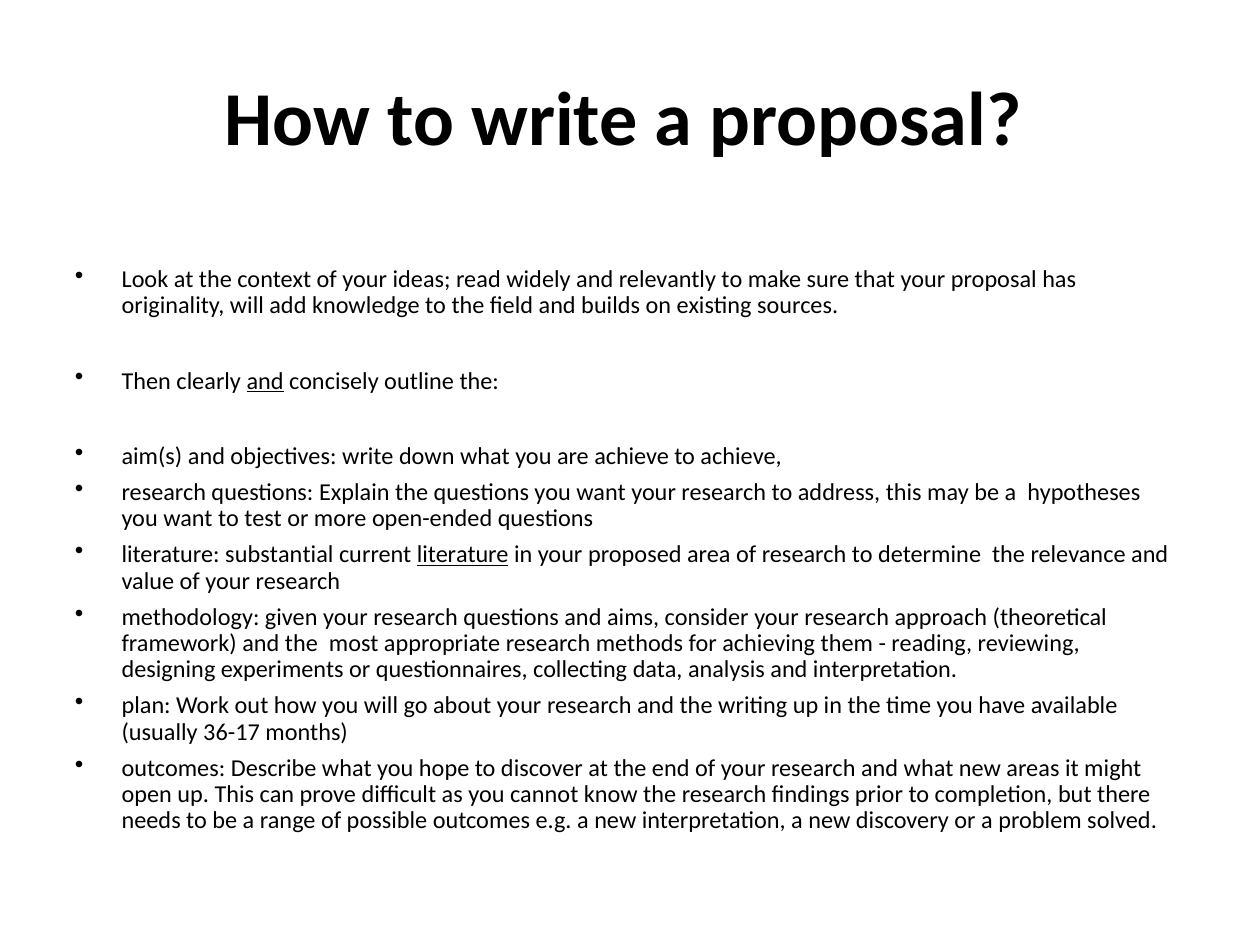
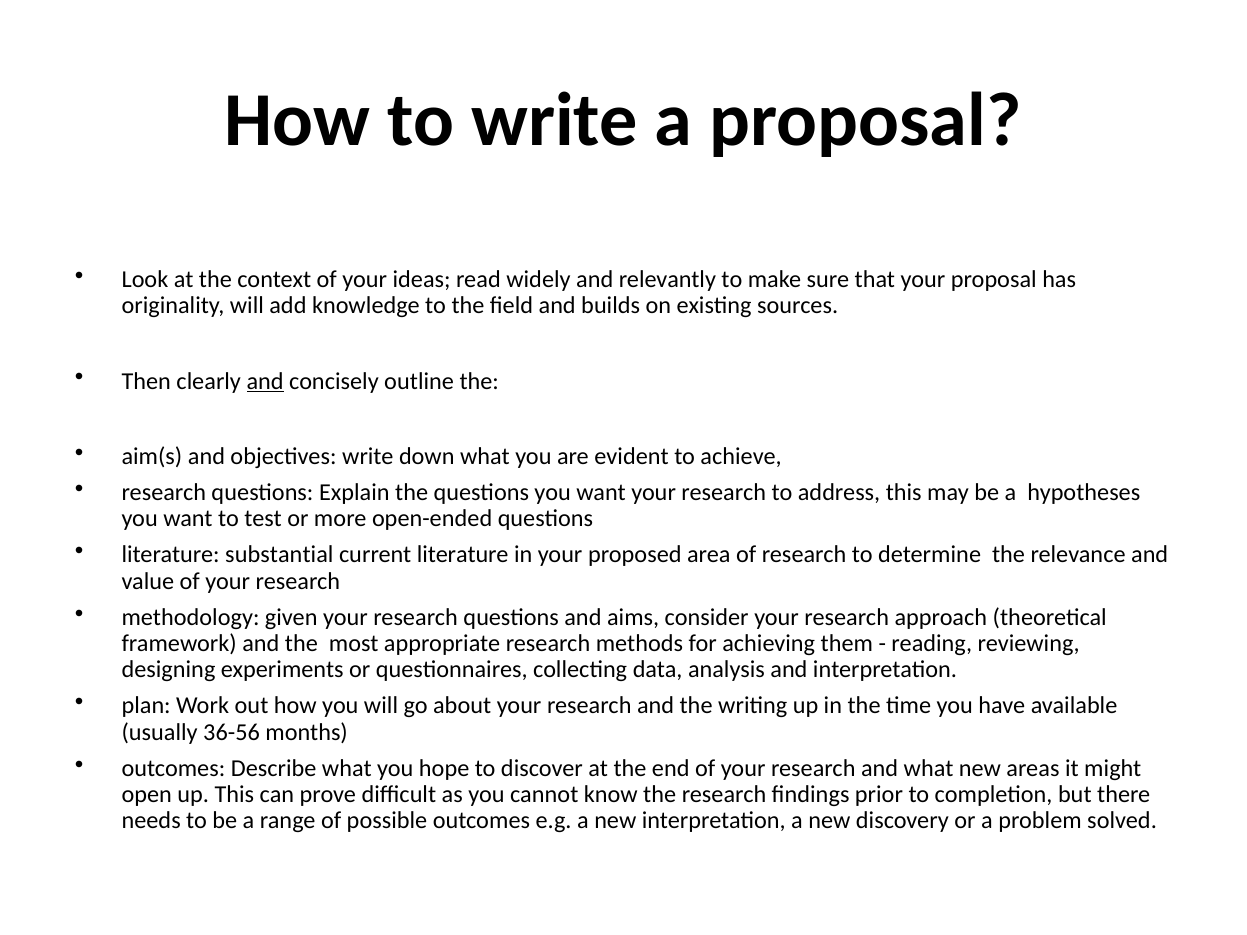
are achieve: achieve -> evident (632, 457)
literature underline: present -> none (463, 555)
36-17: 36-17 -> 36-56 (232, 732)
